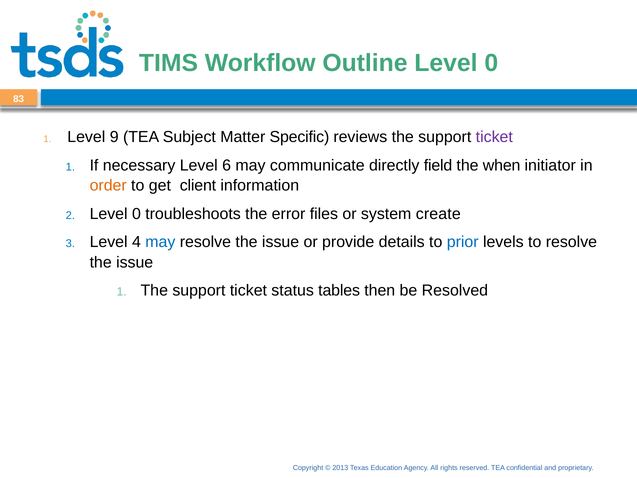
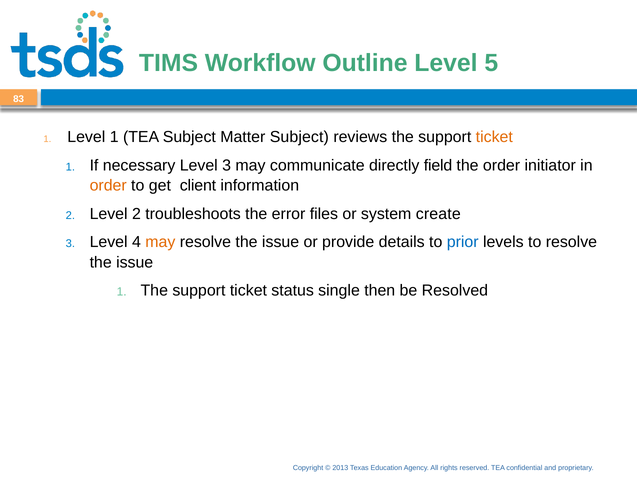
0: 0 -> 5 (491, 63)
Level 9: 9 -> 1 (114, 137)
Matter Specific: Specific -> Subject (299, 137)
ticket colour: purple -> orange (494, 137)
Level 6: 6 -> 3 (227, 165)
the when: when -> order (502, 165)
0: 0 -> 2 (136, 214)
may colour: blue -> orange (160, 242)
tables: tables -> single (339, 290)
